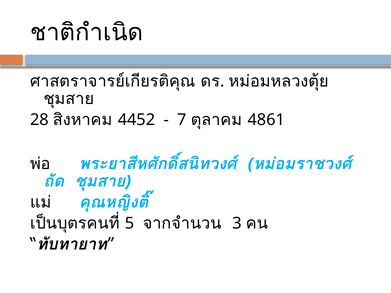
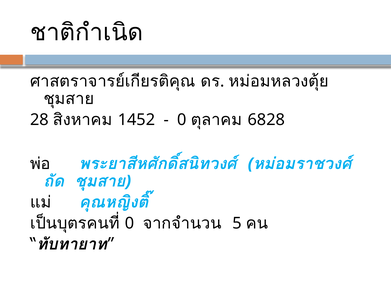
4452: 4452 -> 1452 (136, 120)
7: 7 -> 0 (182, 120)
4861: 4861 -> 6828 (266, 120)
5: 5 -> 0 (130, 223)
3: 3 -> 5 (237, 223)
